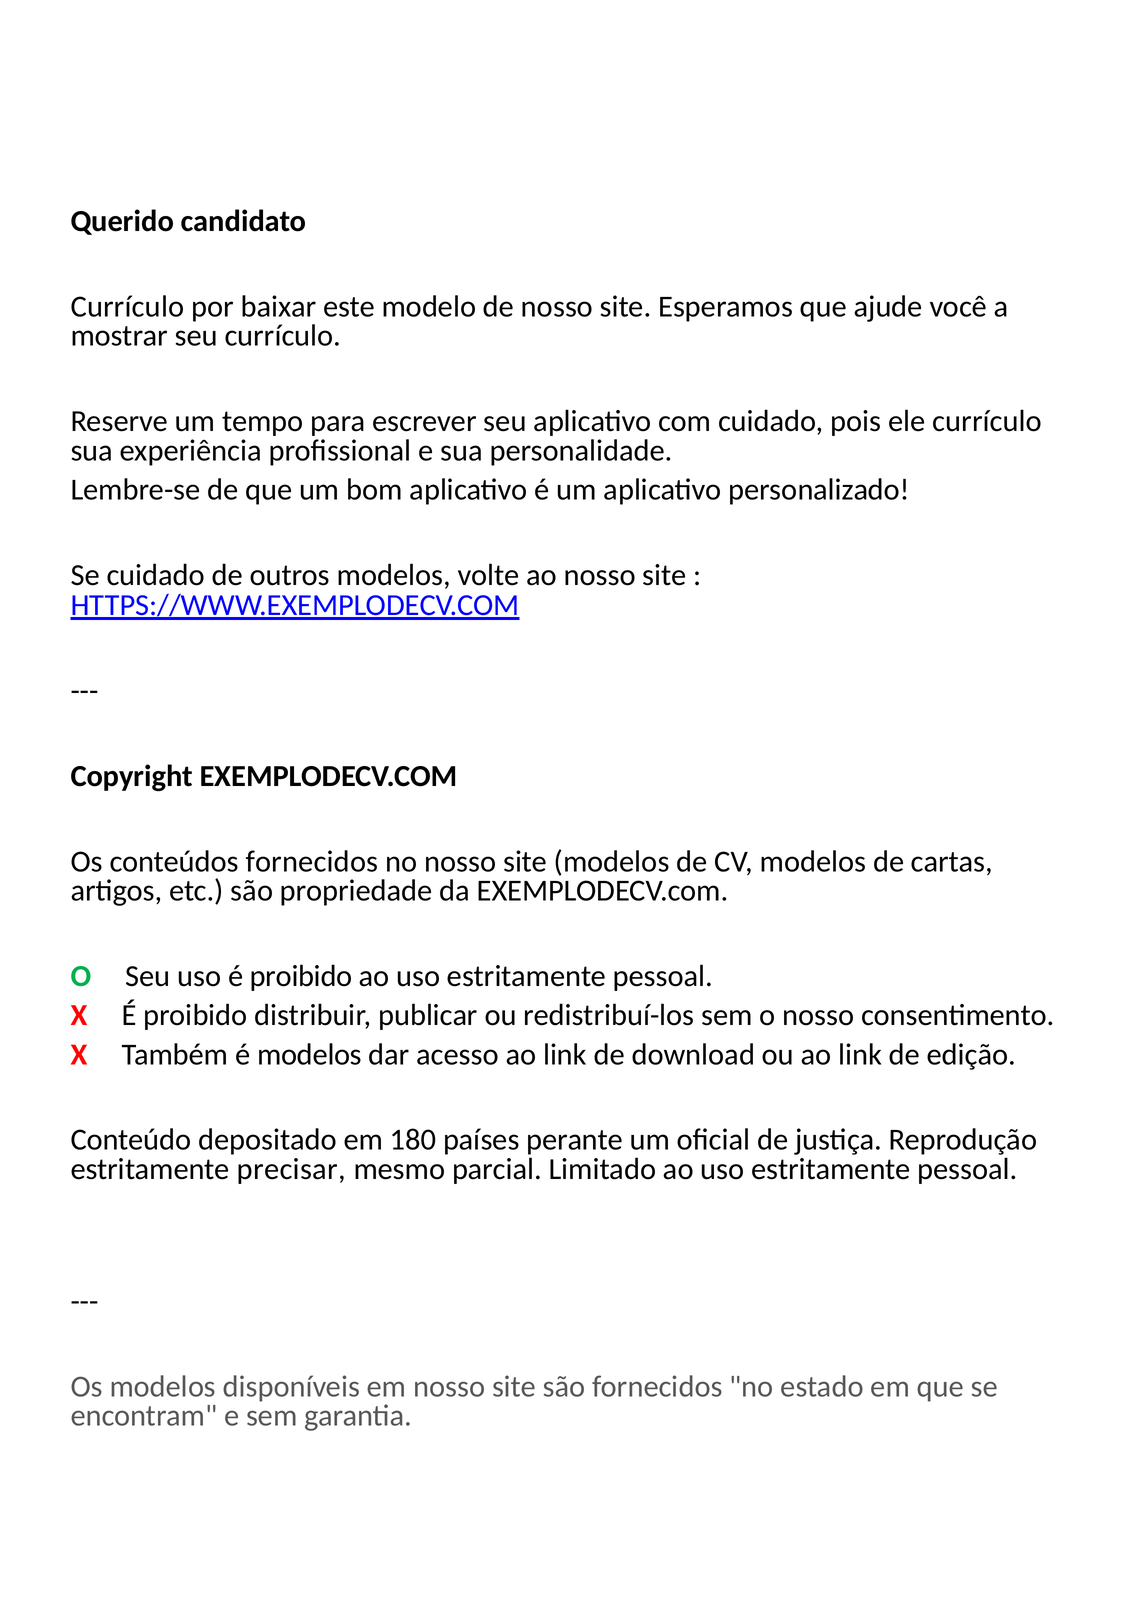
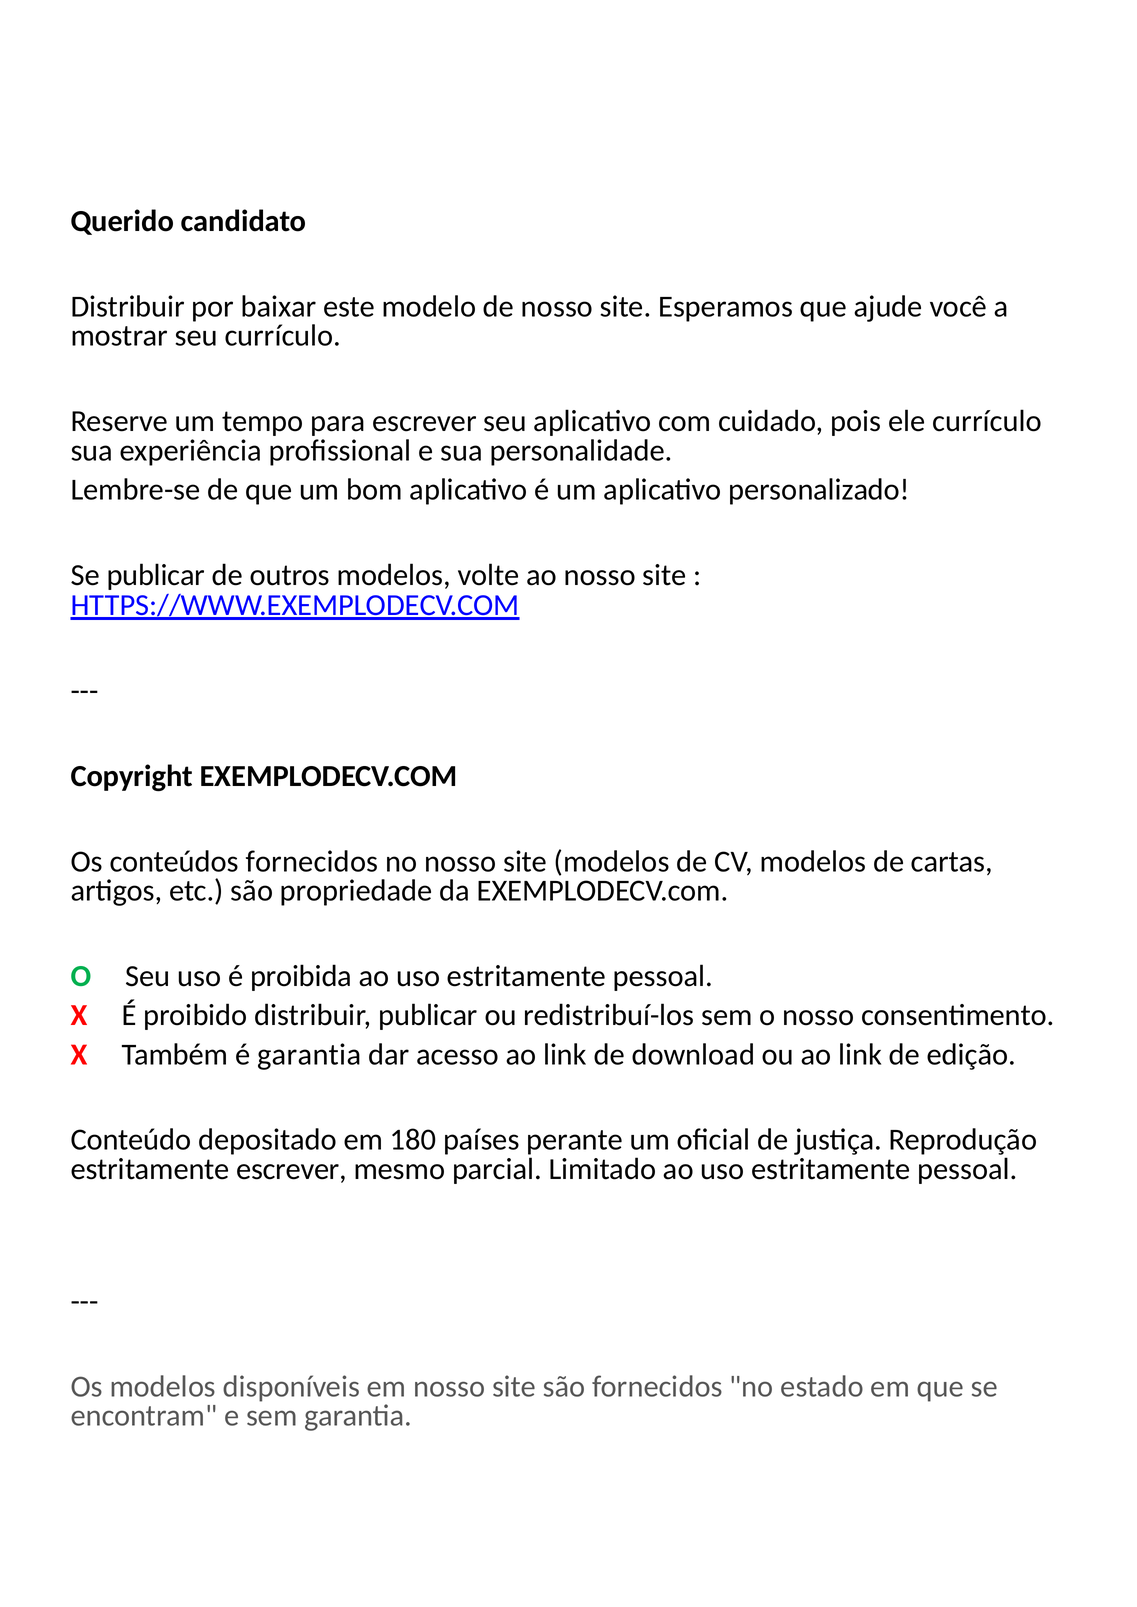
Currículo: Currículo -> Distribuir (128, 307)
Se cuidado: cuidado -> publicar (156, 575)
uso é proibido: proibido -> proibida (301, 976)
é modelos: modelos -> garantia (309, 1054)
estritamente precisar: precisar -> escrever (292, 1169)
